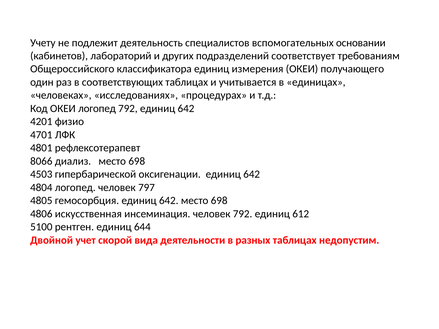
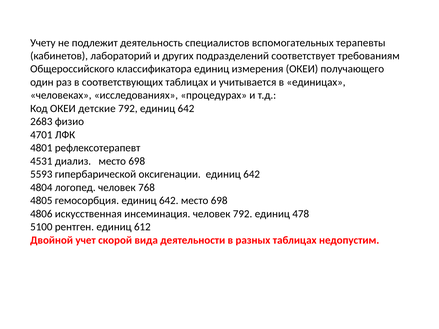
основании: основании -> терапевты (361, 43)
ОКЕИ логопед: логопед -> детские (97, 109)
4201: 4201 -> 2683 (41, 122)
8066: 8066 -> 4531 (41, 161)
4503: 4503 -> 5593 (41, 174)
797: 797 -> 768 (147, 188)
612: 612 -> 478 (301, 214)
644: 644 -> 612 (142, 227)
